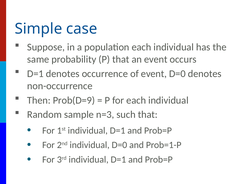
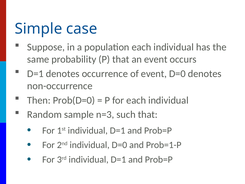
Prob(D=9: Prob(D=9 -> Prob(D=0 (74, 100)
